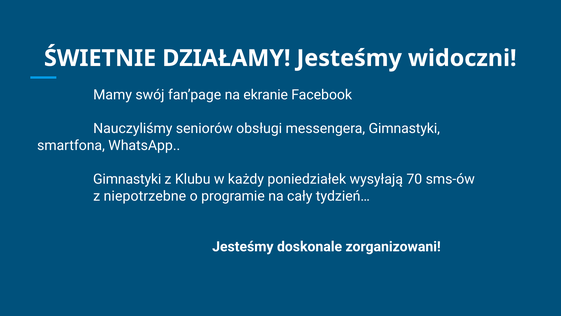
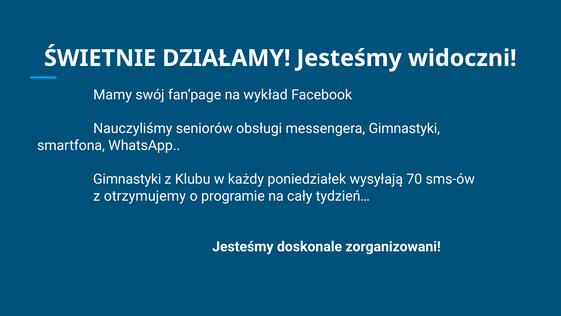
ekranie: ekranie -> wykład (266, 95)
niepotrzebne: niepotrzebne -> otrzymujemy (145, 196)
